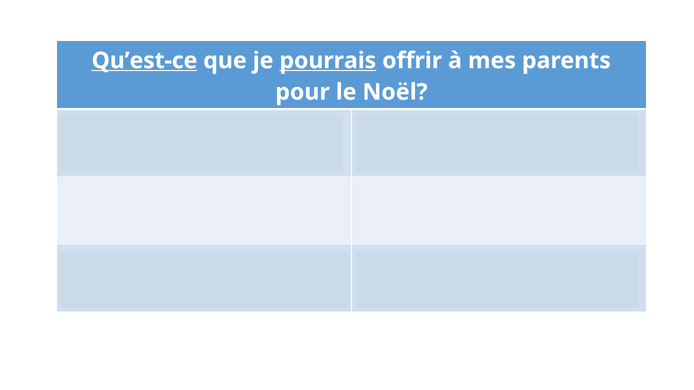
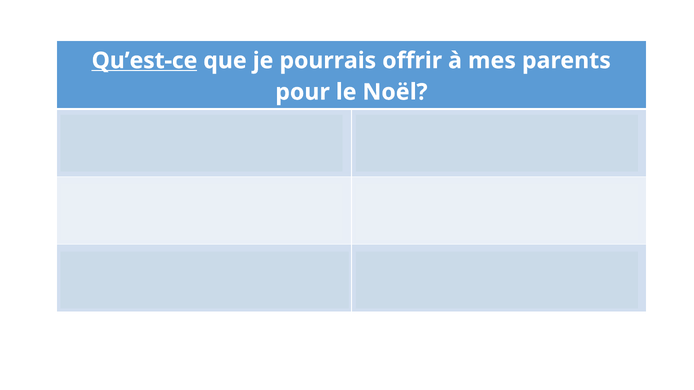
pourrais underline: present -> none (328, 61)
